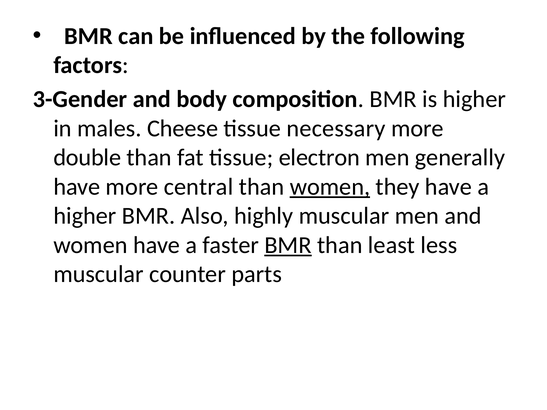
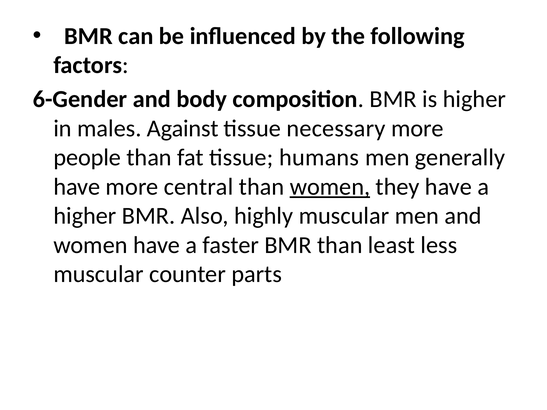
3-Gender: 3-Gender -> 6-Gender (80, 99)
Cheese: Cheese -> Against (183, 129)
double: double -> people (87, 158)
electron: electron -> humans (319, 158)
BMR underline: present -> none (288, 245)
